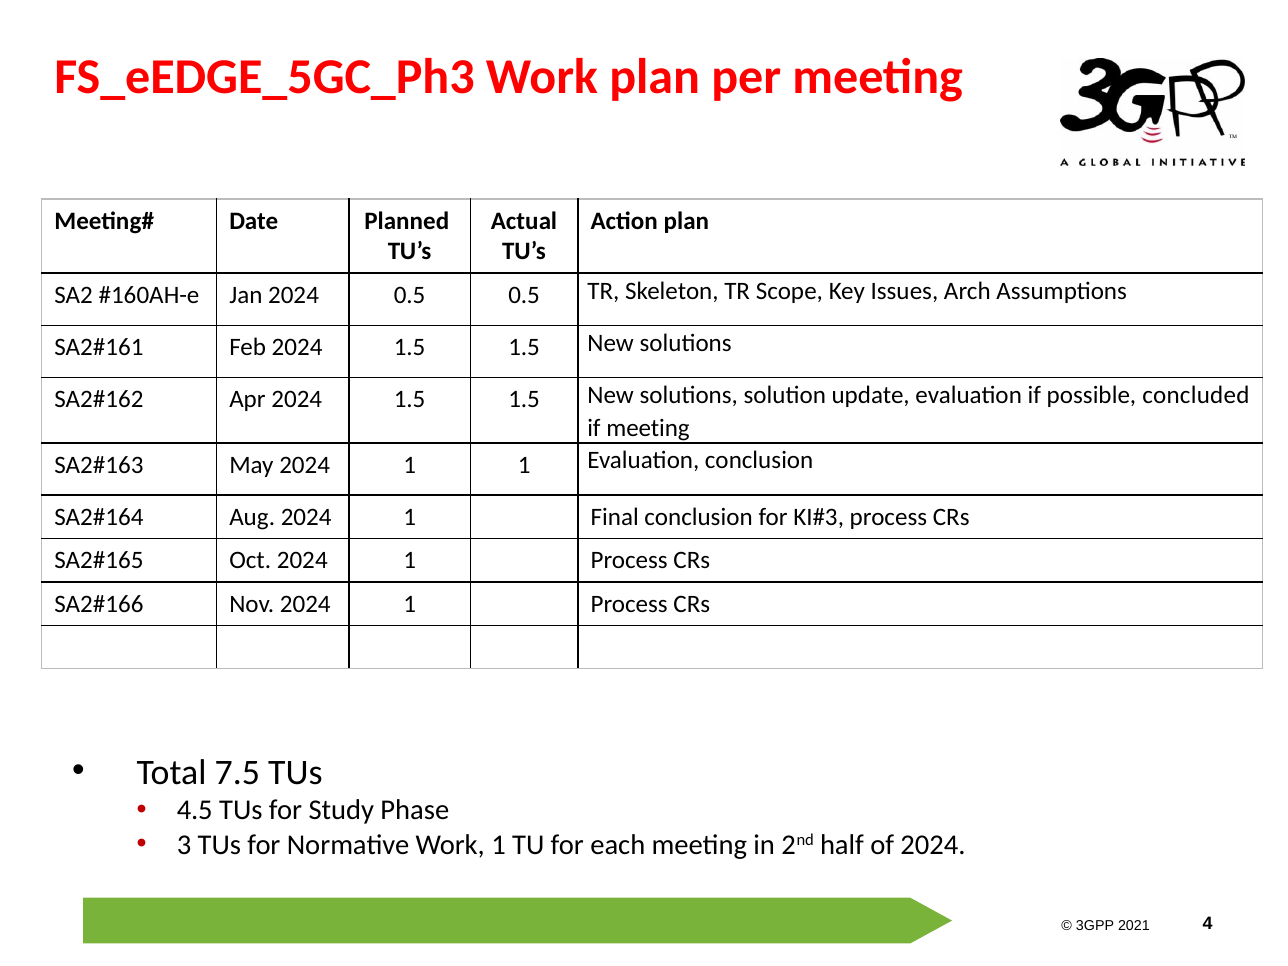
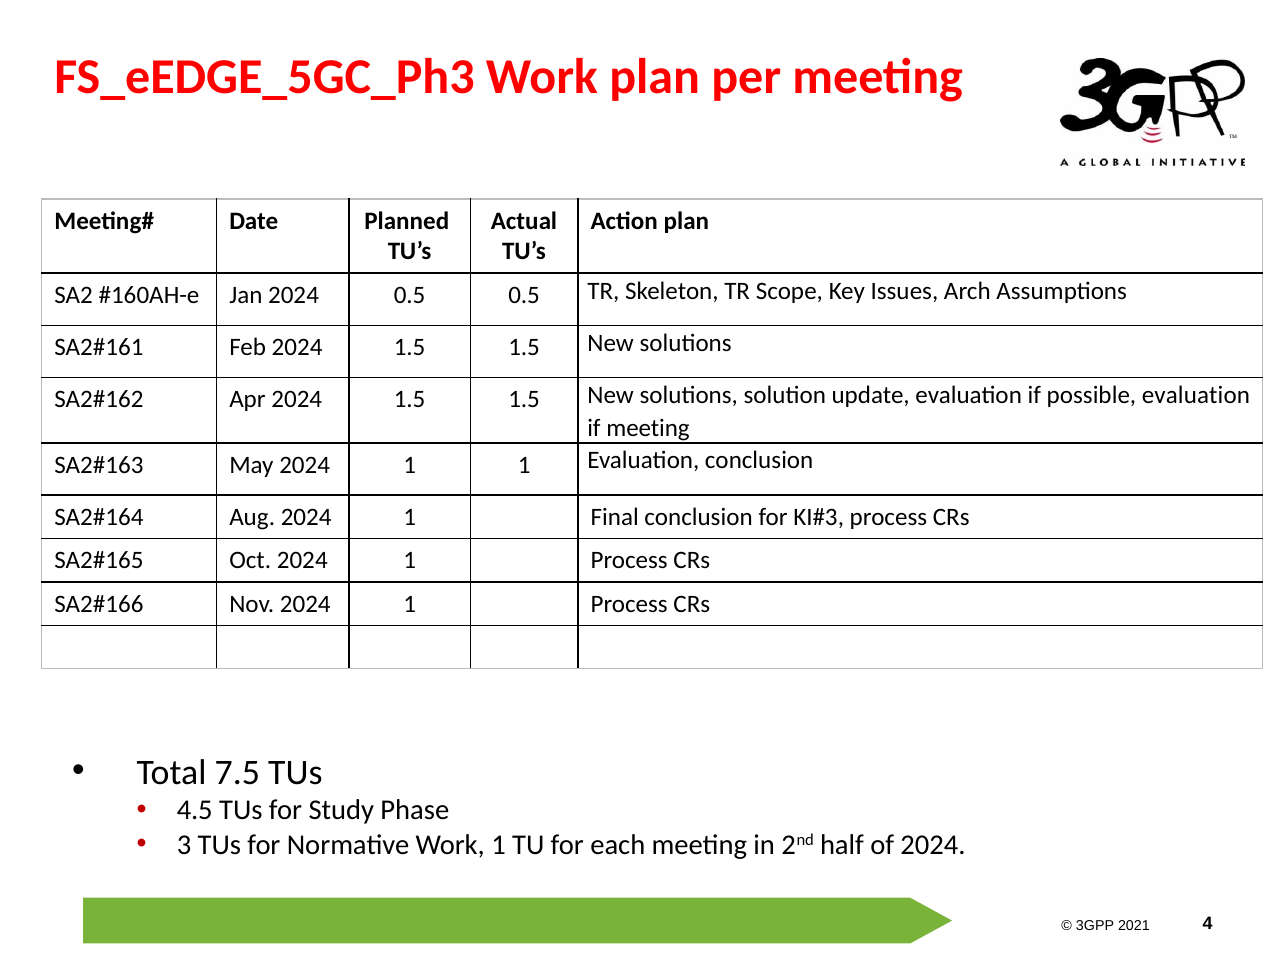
possible concluded: concluded -> evaluation (1196, 395)
